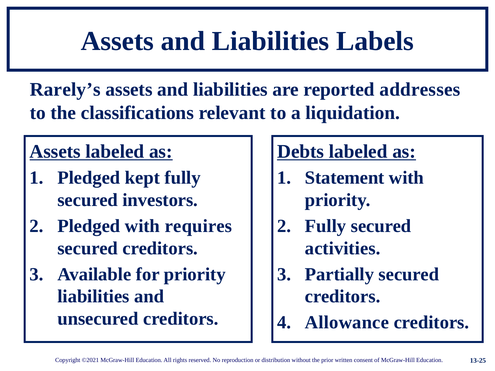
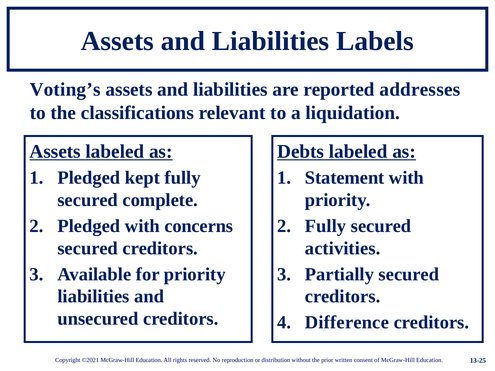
Rarely’s: Rarely’s -> Voting’s (65, 90)
investors: investors -> complete (160, 200)
requires: requires -> concerns (199, 226)
Allowance: Allowance -> Difference (347, 323)
